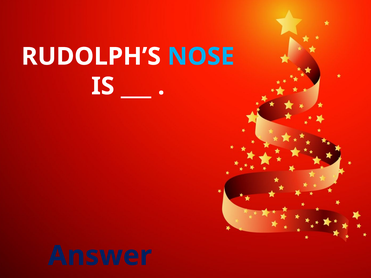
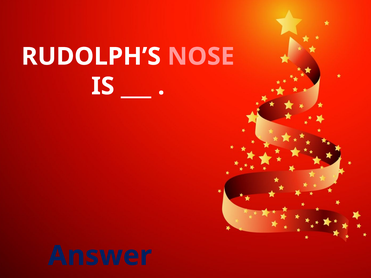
NOSE colour: light blue -> pink (201, 57)
